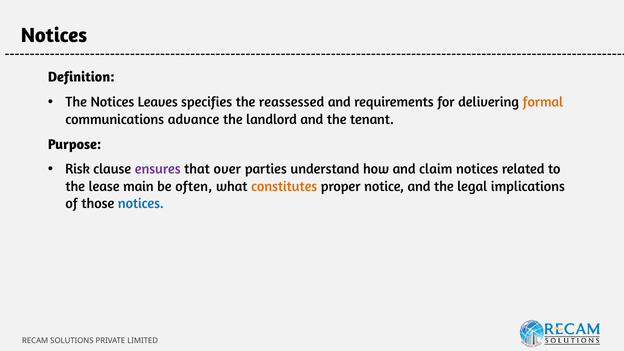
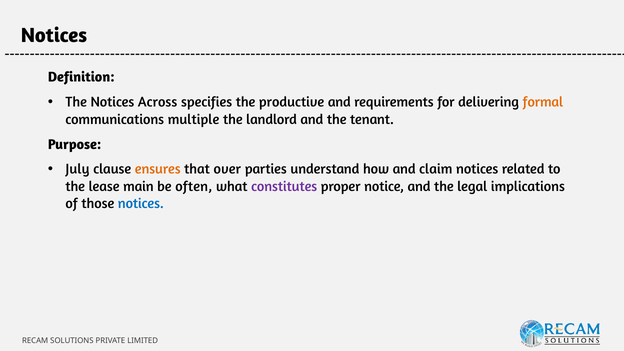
Leaves: Leaves -> Across (158, 102)
reassessed: reassessed -> productive (292, 102)
advance: advance -> multiple (194, 119)
Risk: Risk -> July (77, 169)
ensures colour: purple -> orange (158, 169)
constitutes colour: orange -> purple (284, 186)
